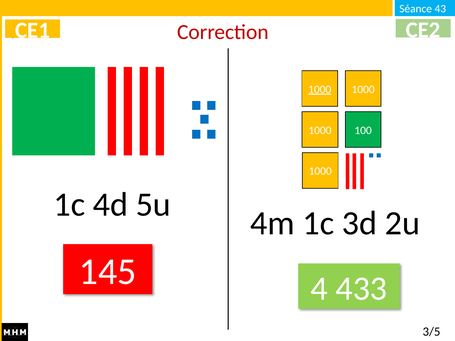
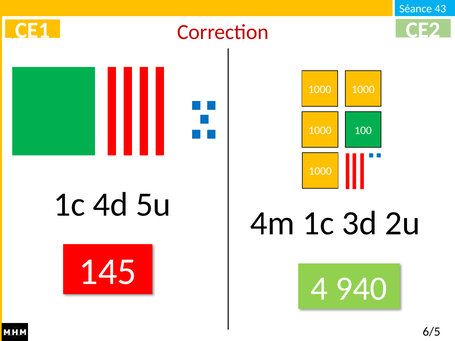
1000 underline: present -> none (320, 89)
433: 433 -> 940 (361, 289)
3/5: 3/5 -> 6/5 (431, 332)
